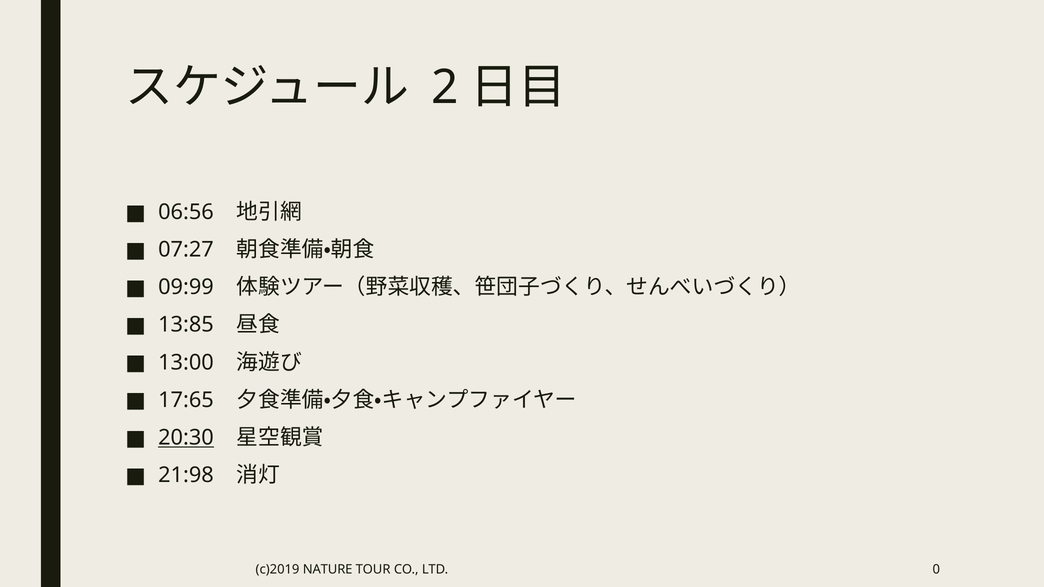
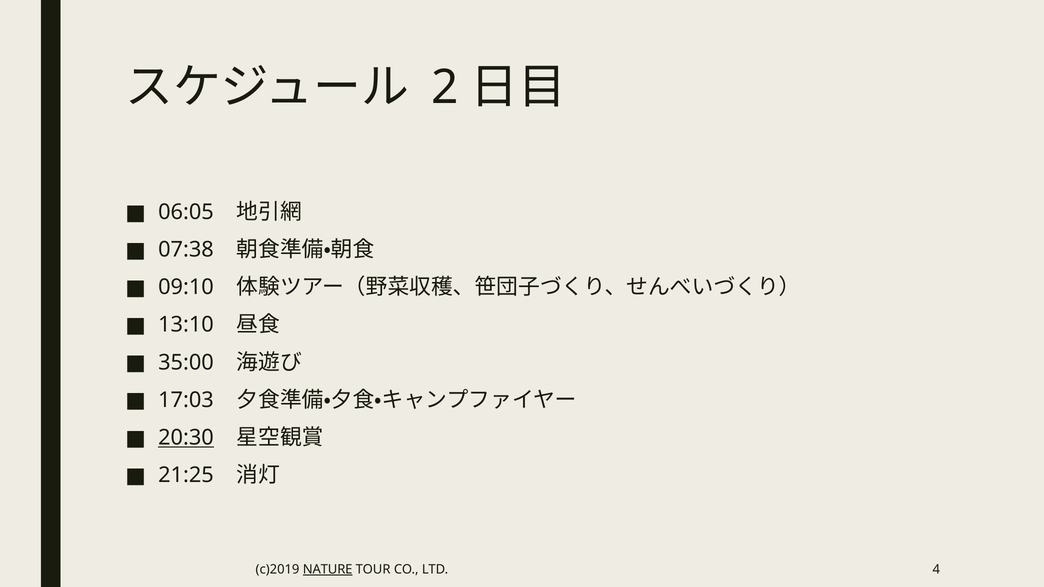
06:56: 06:56 -> 06:05 (186, 212)
07:27: 07:27 -> 07:38 (186, 250)
09:99: 09:99 -> 09:10 (186, 287)
13:85: 13:85 -> 13:10 (186, 325)
13:00: 13:00 -> 35:00 (186, 363)
17:65: 17:65 -> 17:03 (186, 400)
21:98: 21:98 -> 21:25 (186, 475)
NATURE underline: none -> present (328, 570)
0: 0 -> 4 (936, 570)
